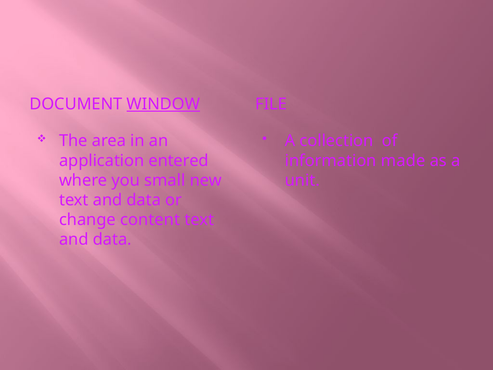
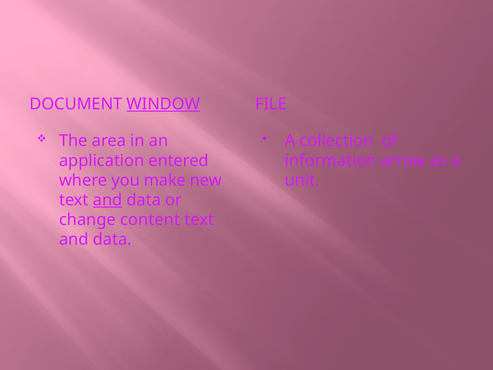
made: made -> arrow (403, 161)
small: small -> make (165, 180)
and underline: none -> present (108, 200)
